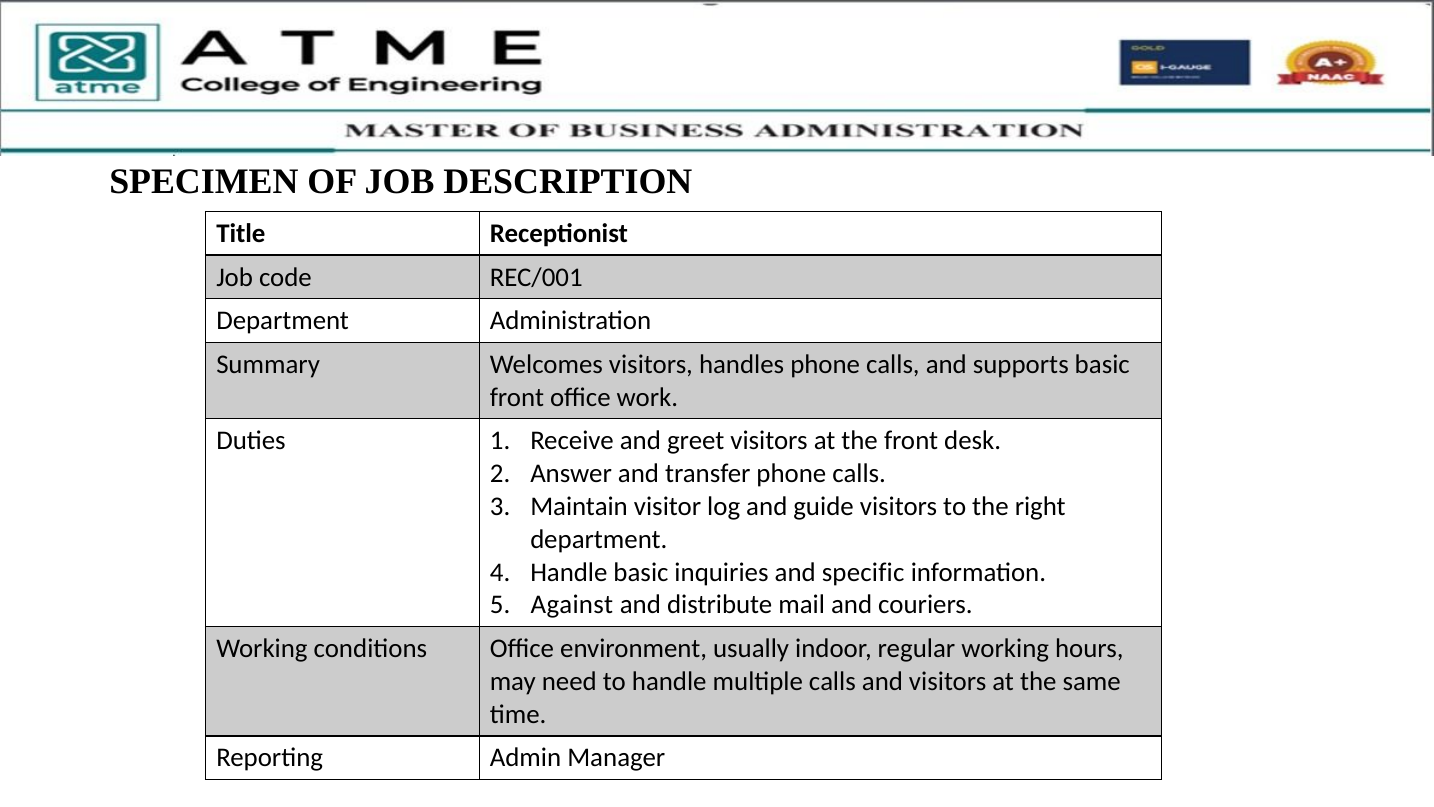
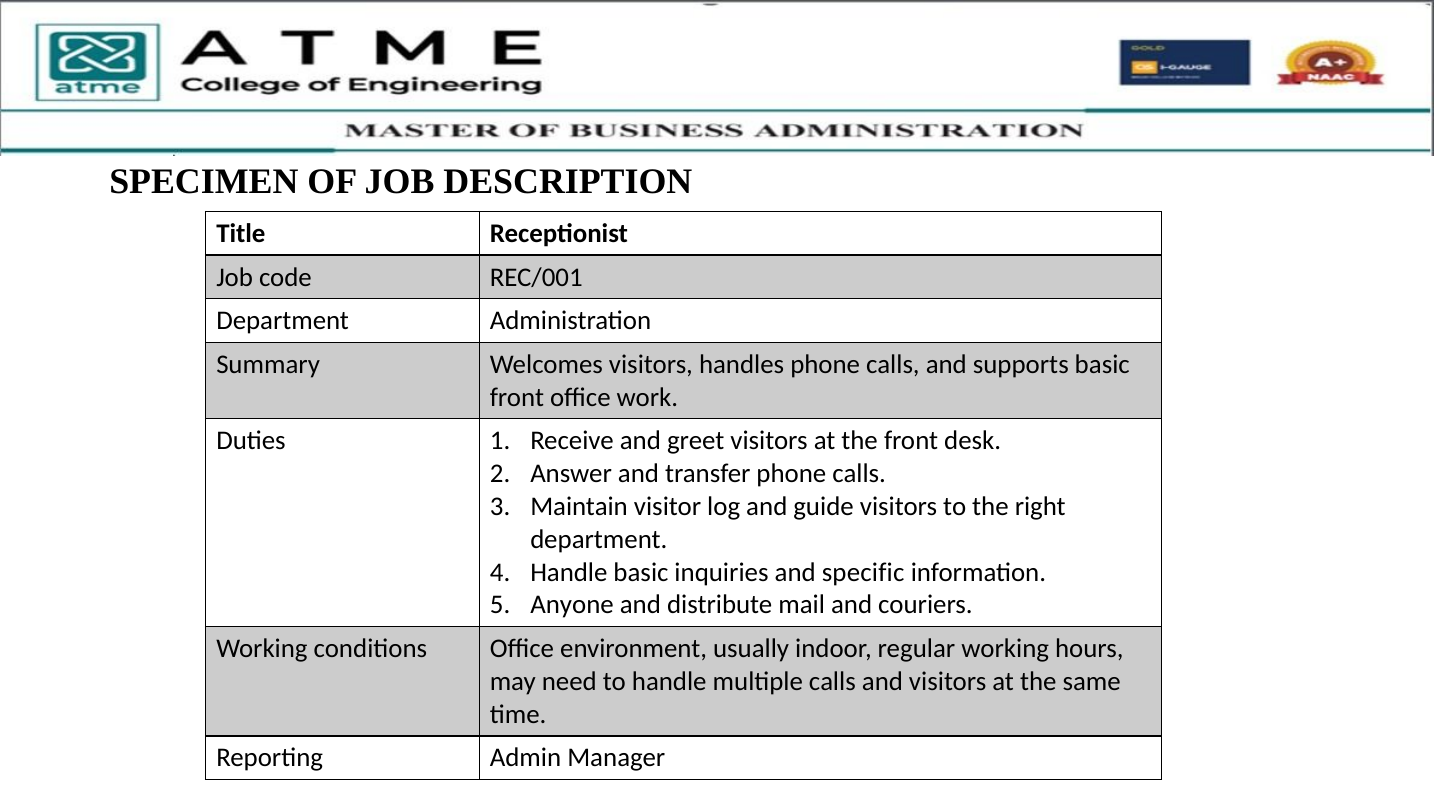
Against: Against -> Anyone (572, 605)
